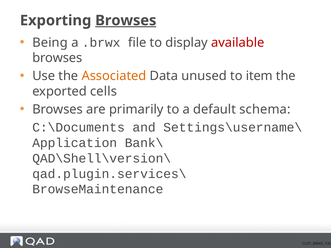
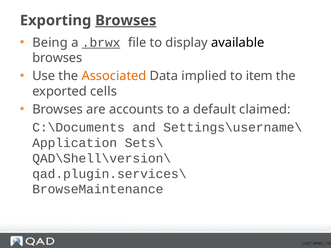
.brwx underline: none -> present (101, 43)
available colour: red -> black (238, 43)
unused: unused -> implied (204, 76)
primarily: primarily -> accounts (136, 110)
schema: schema -> claimed (265, 110)
Bank\: Bank\ -> Sets\ (144, 143)
